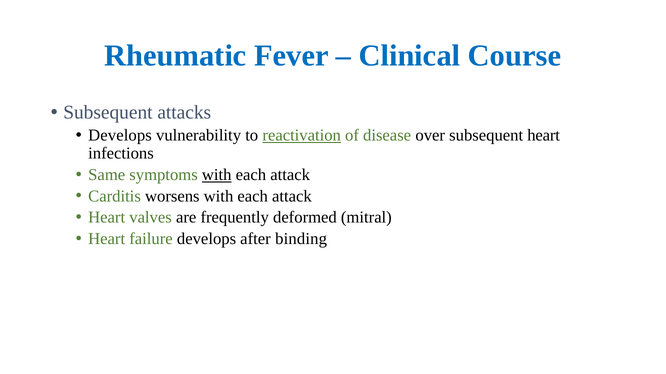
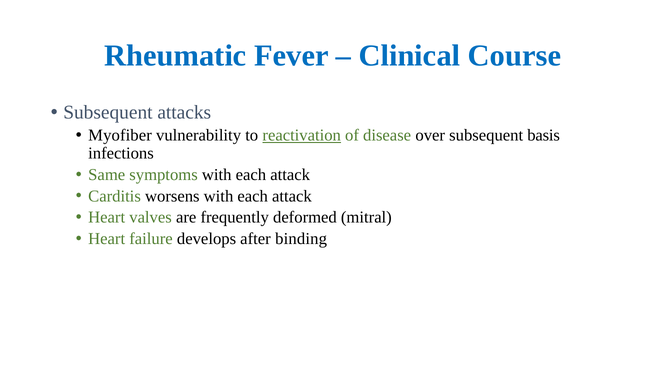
Develops: Develops -> Myofiber (120, 136)
subsequent heart: heart -> basis (544, 136)
with underline: present -> none (217, 175)
